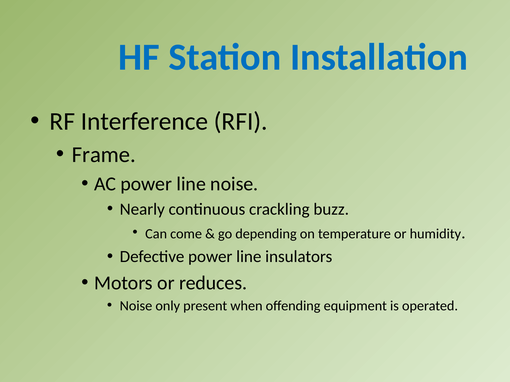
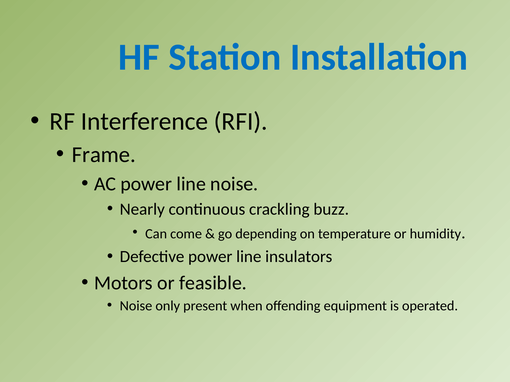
reduces: reduces -> feasible (213, 283)
